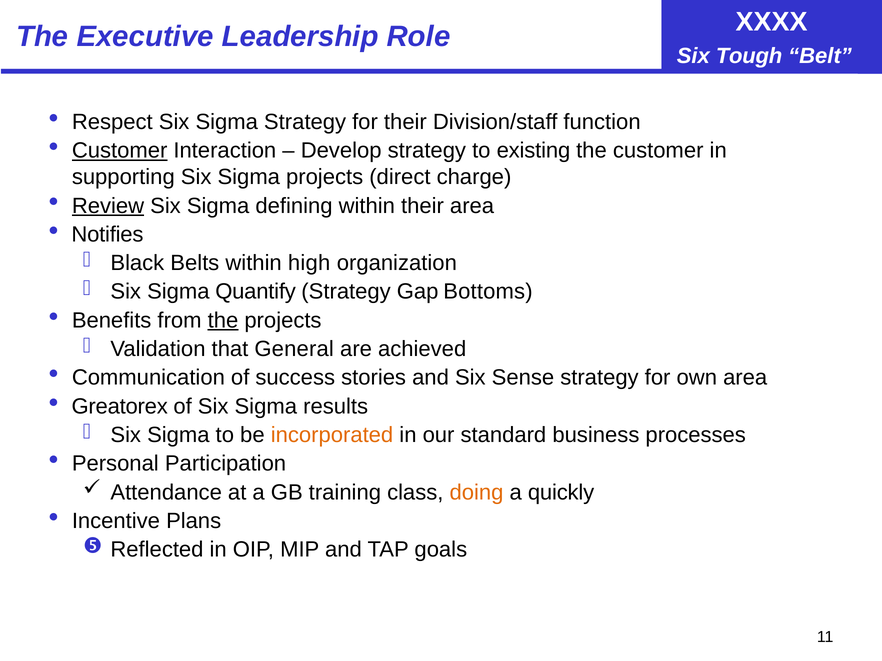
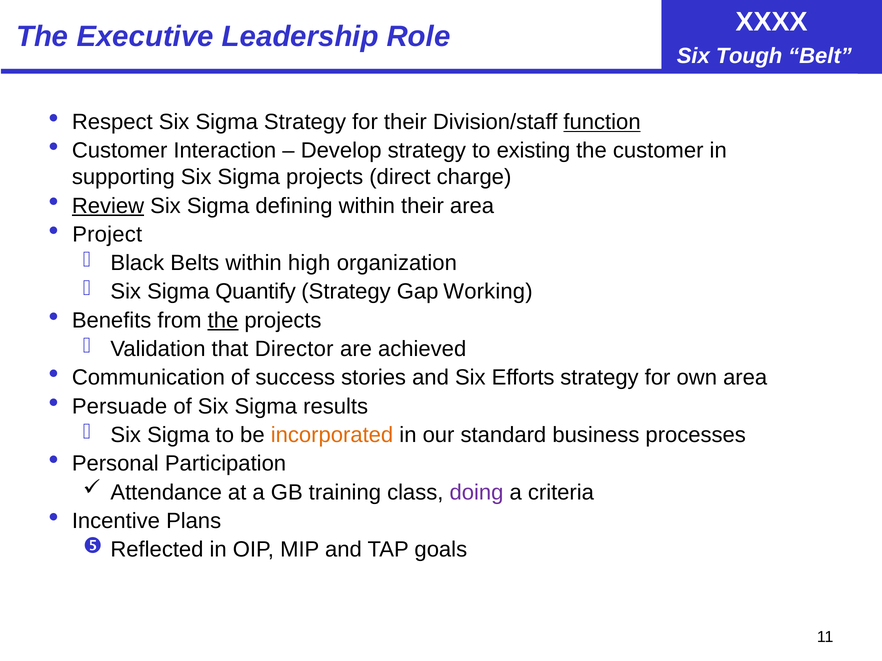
function underline: none -> present (602, 122)
Customer underline: present -> none (120, 151)
Notifies: Notifies -> Project (107, 235)
Bottoms: Bottoms -> Working (488, 292)
General: General -> Director (294, 349)
Sense: Sense -> Efforts (523, 378)
Greatorex: Greatorex -> Persuade (120, 407)
doing colour: orange -> purple (476, 493)
quickly: quickly -> criteria (561, 493)
